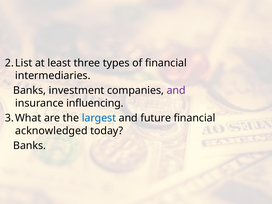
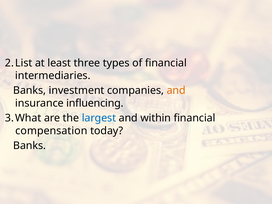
and colour: purple -> orange (176, 90)
future: future -> within (156, 118)
acknowledged: acknowledged -> compensation (51, 131)
